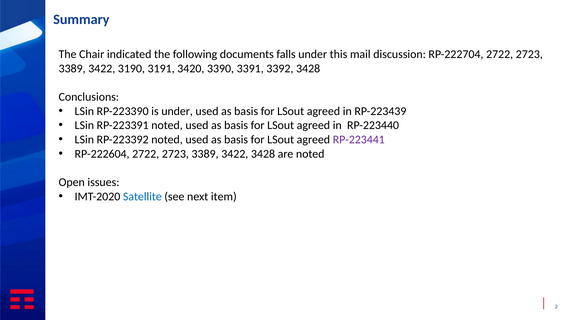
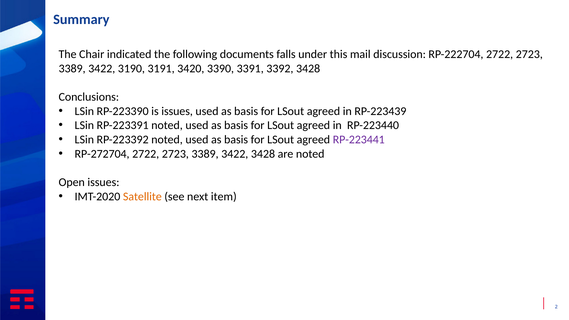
is under: under -> issues (177, 111)
RP-222604: RP-222604 -> RP-272704 (102, 154)
Satellite colour: blue -> orange (142, 197)
